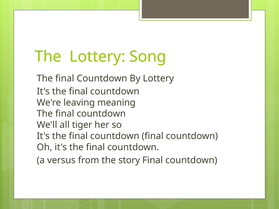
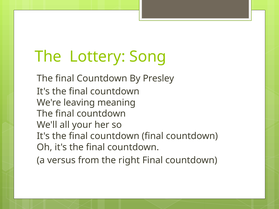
By Lottery: Lottery -> Presley (158, 79)
tiger: tiger -> your (82, 125)
story: story -> right (129, 160)
